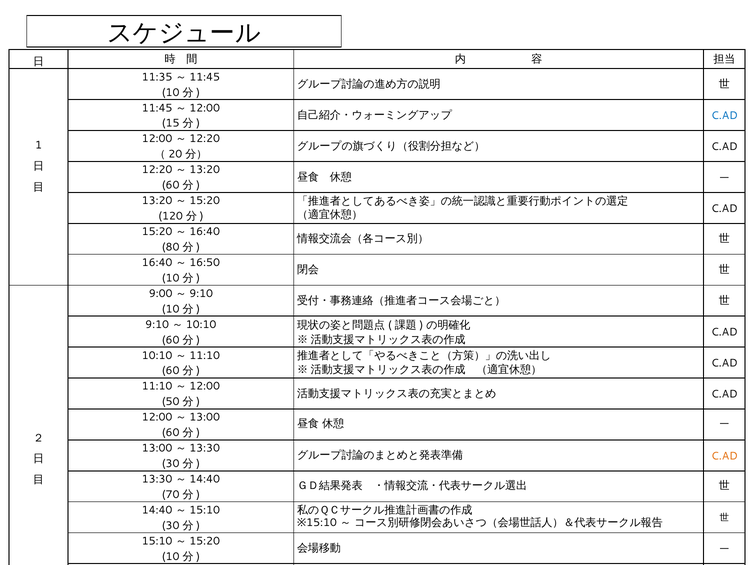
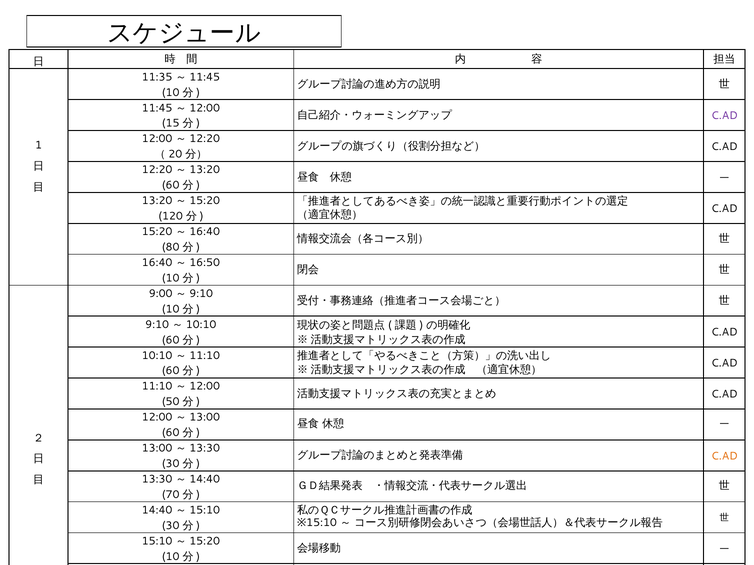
C.AD colour: blue -> purple (724, 116)
